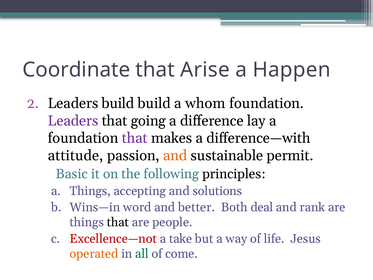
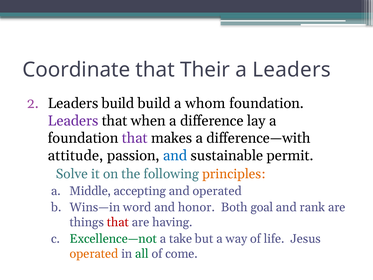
Arise: Arise -> Their (205, 70)
a Happen: Happen -> Leaders (292, 70)
going: going -> when (148, 121)
and colour: orange -> blue (175, 155)
Basic: Basic -> Solve (72, 174)
principles colour: black -> orange (234, 174)
a Things: Things -> Middle (90, 191)
and solutions: solutions -> operated (217, 191)
better: better -> honor (197, 207)
deal: deal -> goal (262, 207)
that colour: black -> red (118, 222)
people: people -> having (172, 222)
Excellence—not colour: red -> green (113, 239)
